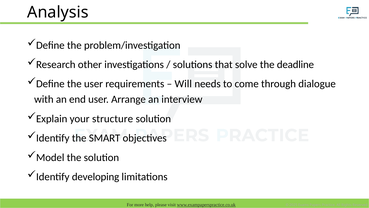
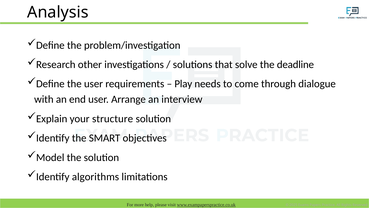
Will: Will -> Play (183, 84)
developing: developing -> algorithms (95, 176)
